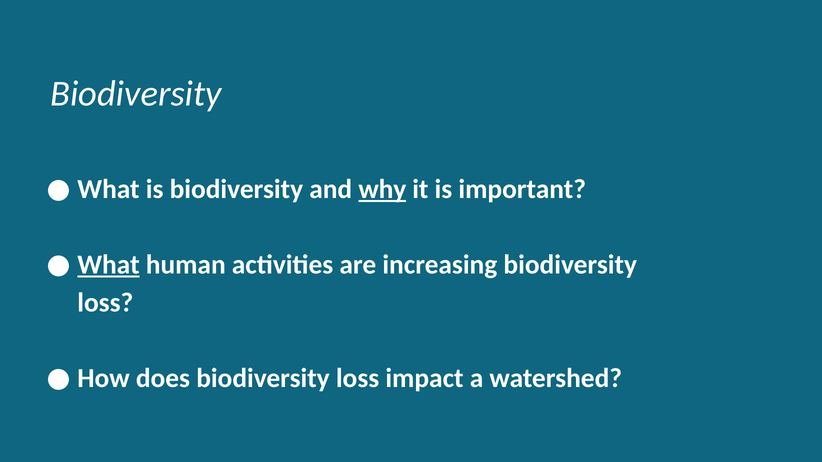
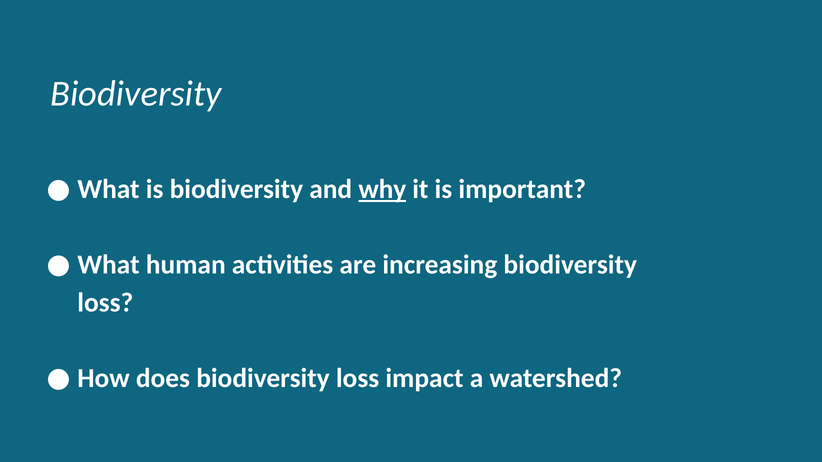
What underline: present -> none (109, 265)
